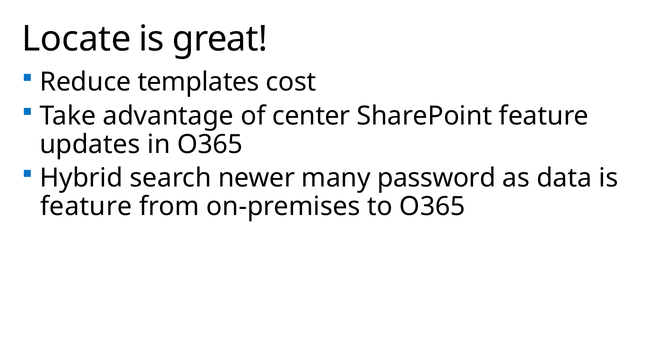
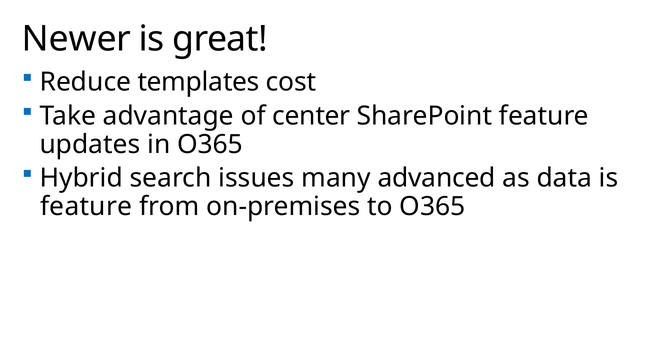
Locate: Locate -> Newer (77, 39)
newer: newer -> issues (256, 178)
password: password -> advanced (437, 178)
